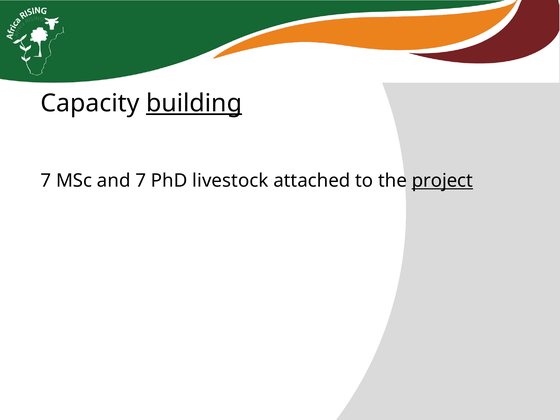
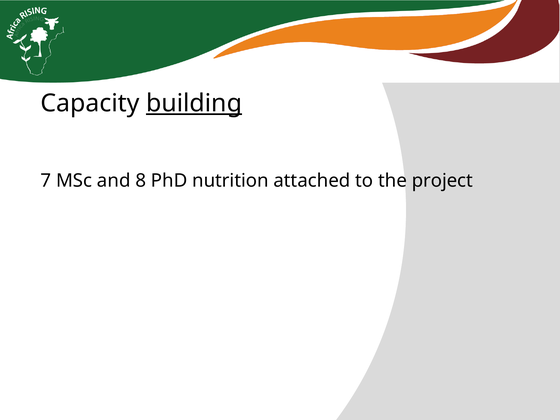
and 7: 7 -> 8 (141, 181)
livestock: livestock -> nutrition (230, 181)
project underline: present -> none (442, 181)
